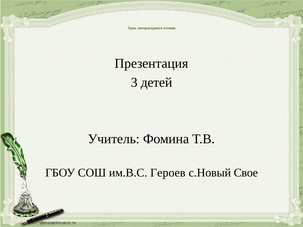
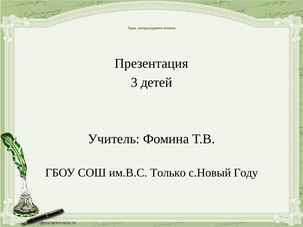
Героев: Героев -> Только (168, 173)
Свое: Свое -> Году (246, 173)
